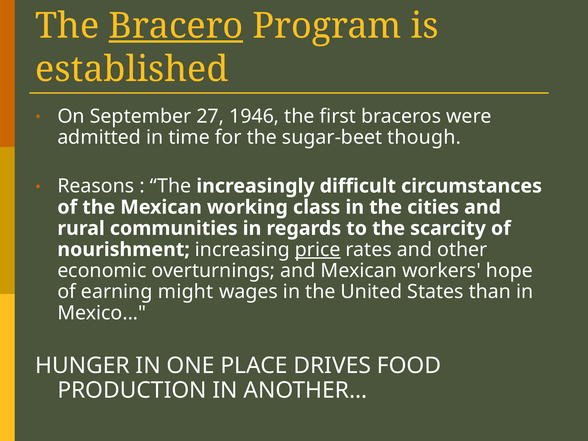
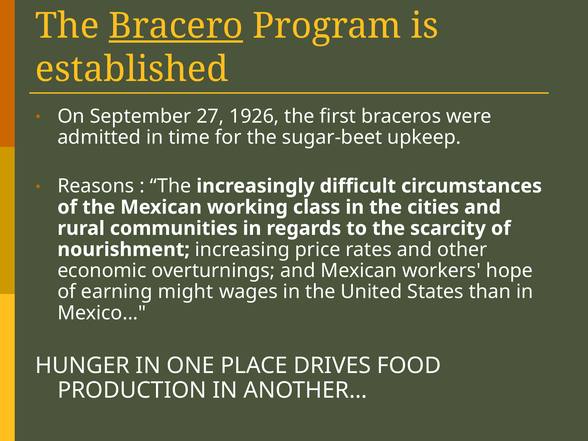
1946: 1946 -> 1926 (254, 116)
though: though -> upkeep (424, 137)
price underline: present -> none (318, 250)
